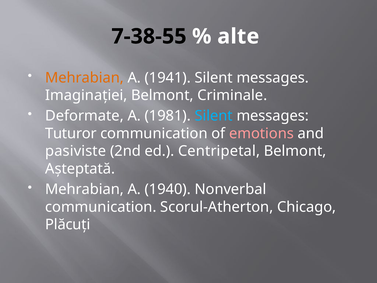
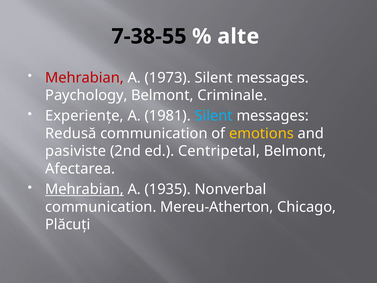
Mehrabian colour: orange -> red (84, 78)
1941: 1941 -> 1973 (168, 78)
Imaginaţiei: Imaginaţiei -> Paychology (86, 95)
Deformate: Deformate -> Experienţe (84, 116)
Tuturor: Tuturor -> Redusă (71, 133)
emotions colour: pink -> yellow (261, 133)
Aşteptată: Aşteptată -> Afectarea (80, 169)
Mehrabian underline: none -> present (84, 189)
1940: 1940 -> 1935 (168, 189)
Scorul-Atherton: Scorul-Atherton -> Mereu-Atherton (217, 207)
